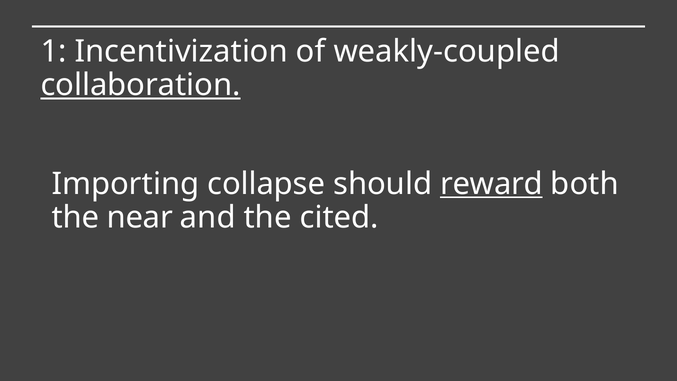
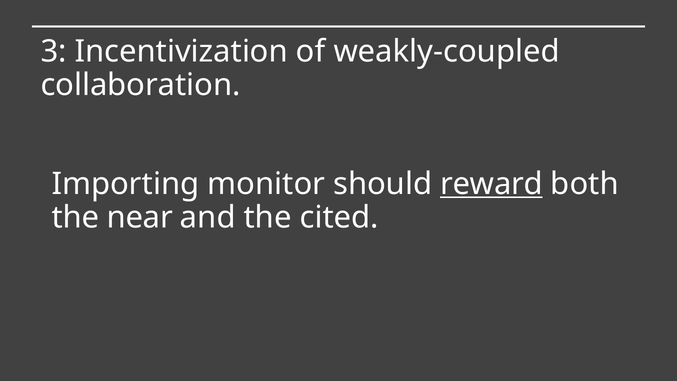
1: 1 -> 3 (54, 51)
collaboration underline: present -> none (141, 85)
collapse: collapse -> monitor (266, 184)
